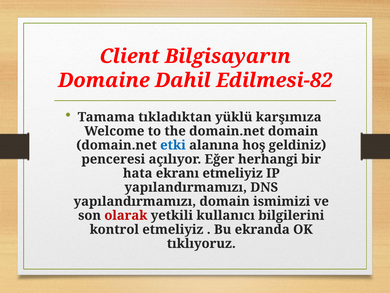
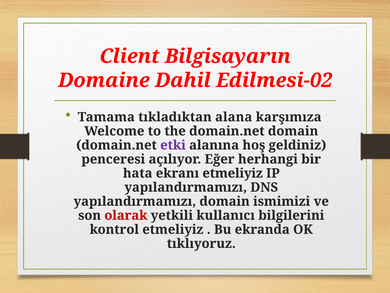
Edilmesi-82: Edilmesi-82 -> Edilmesi-02 (274, 80)
yüklü: yüklü -> alana (234, 117)
etki colour: blue -> purple (173, 145)
